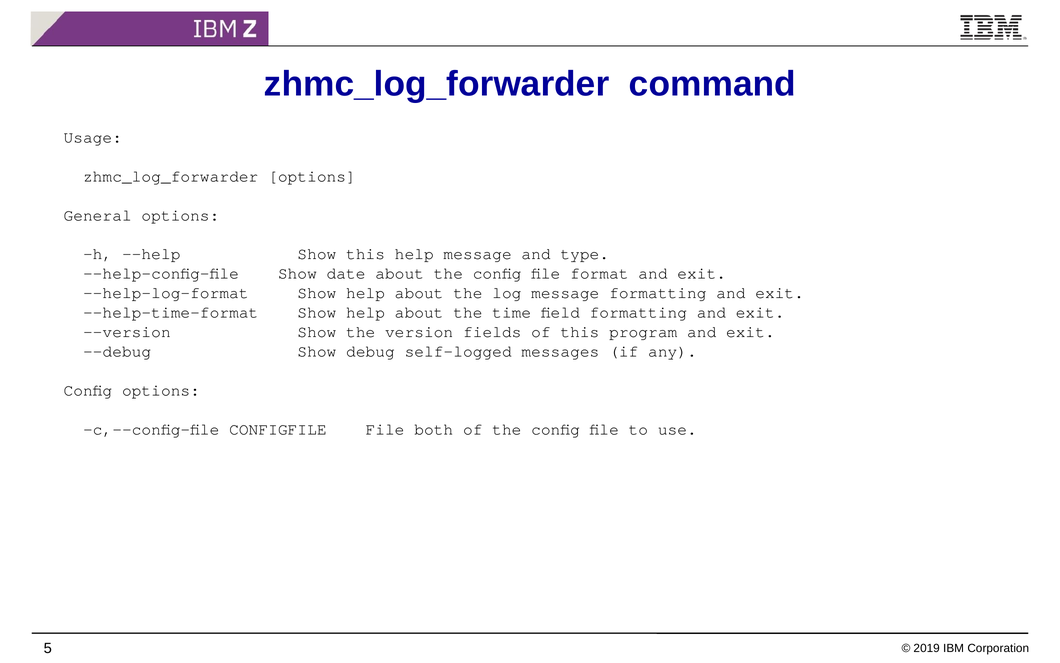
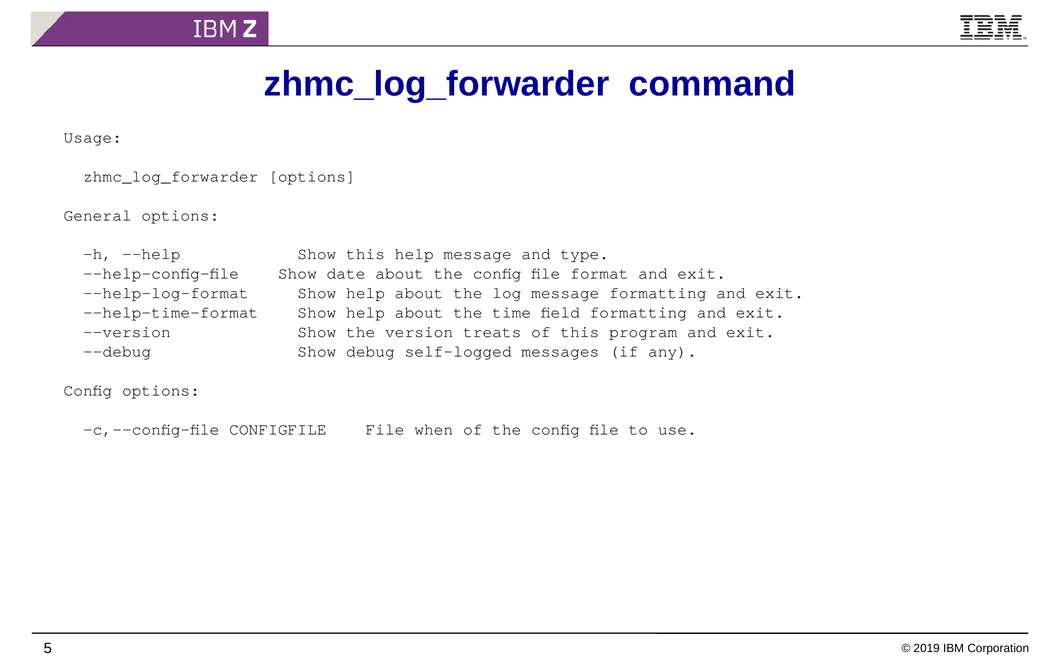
fields: fields -> treats (492, 332)
both: both -> when (434, 429)
